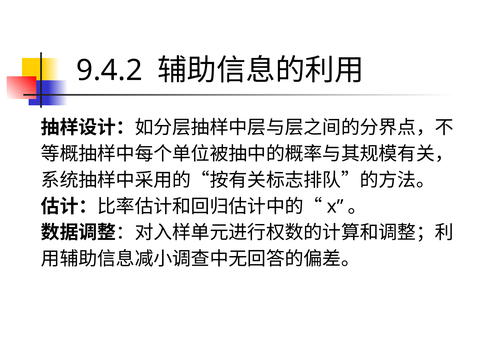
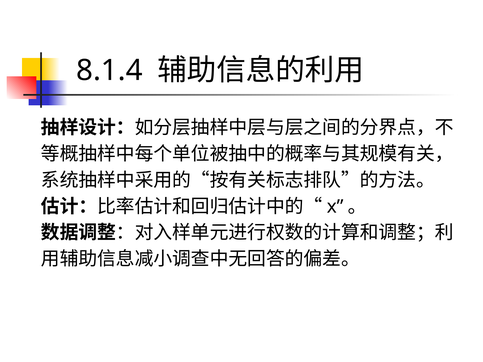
9.4.2: 9.4.2 -> 8.1.4 (109, 70)
